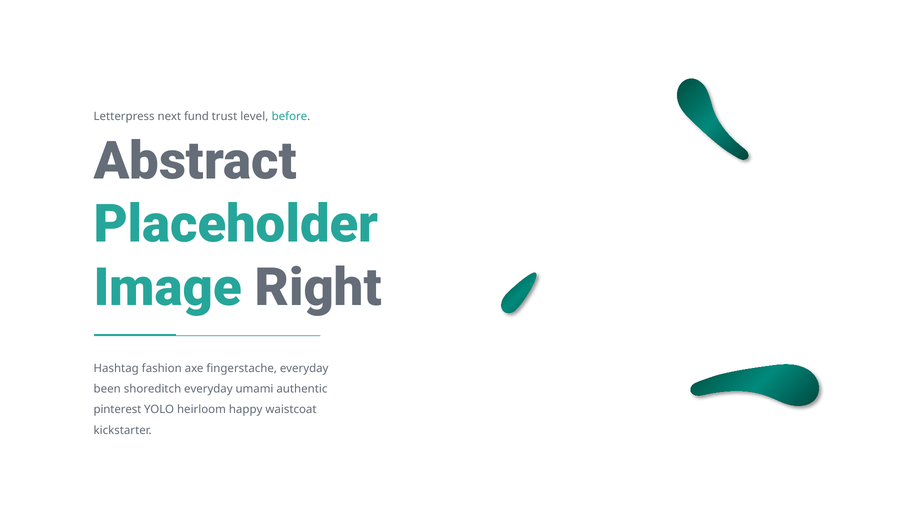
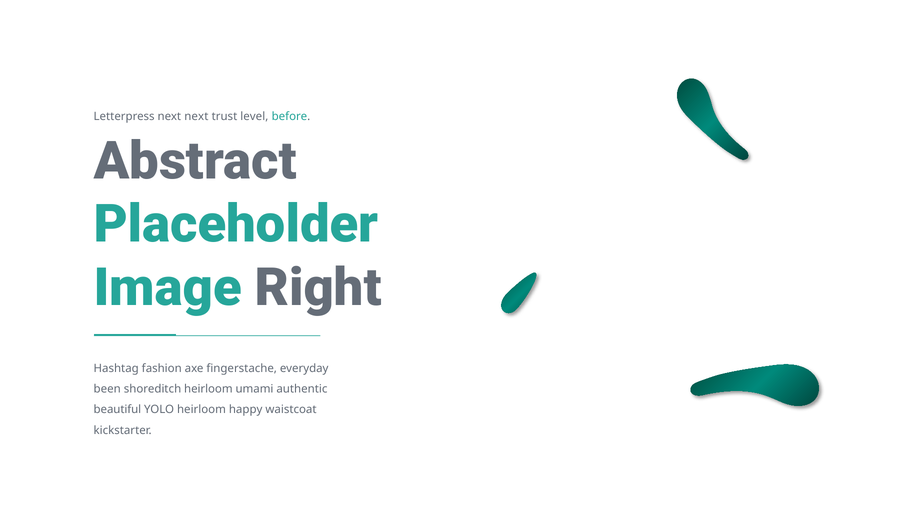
next fund: fund -> next (196, 117)
shoreditch everyday: everyday -> heirloom (208, 389)
pinterest: pinterest -> beautiful (117, 410)
